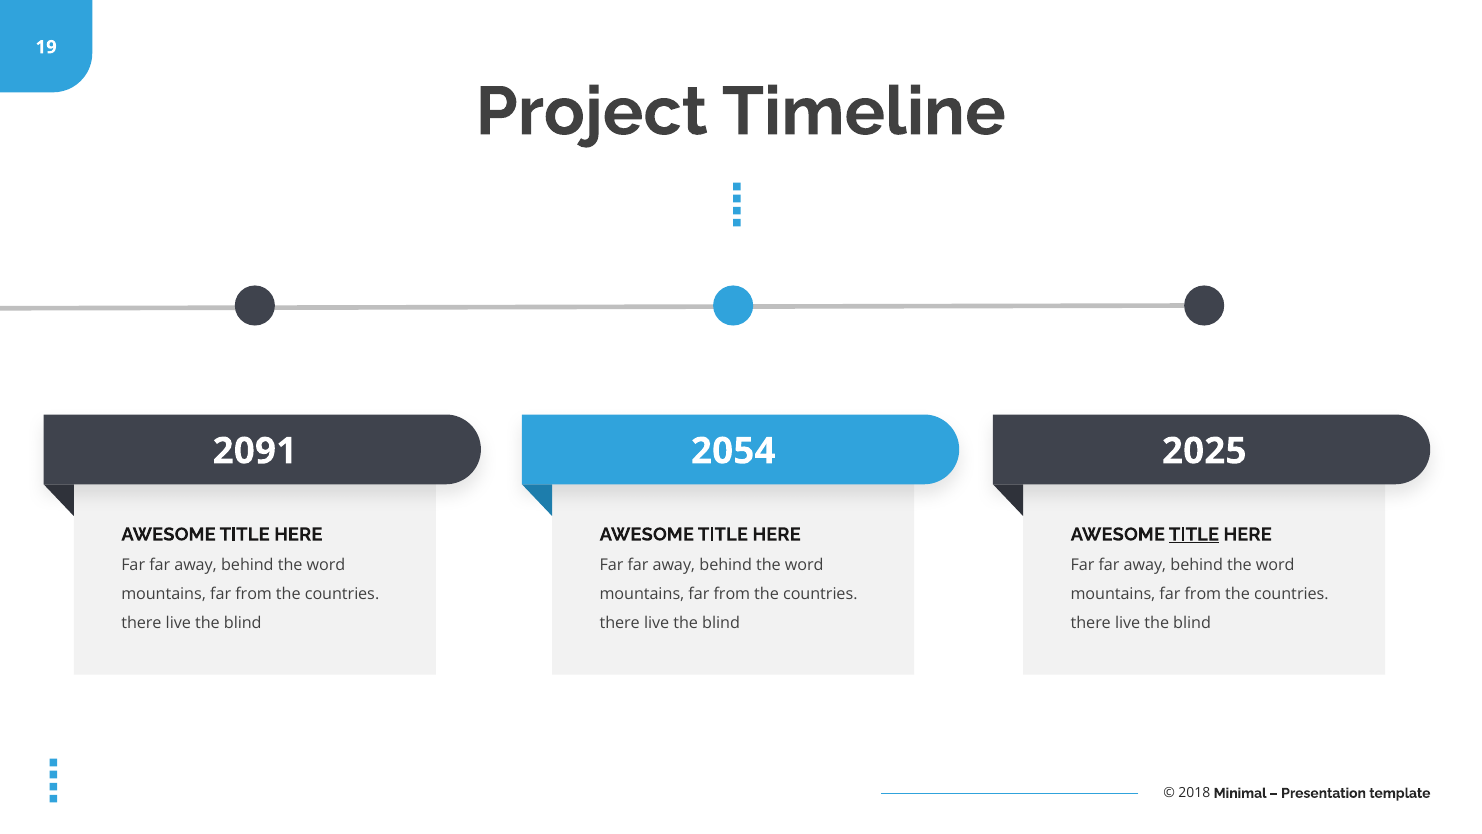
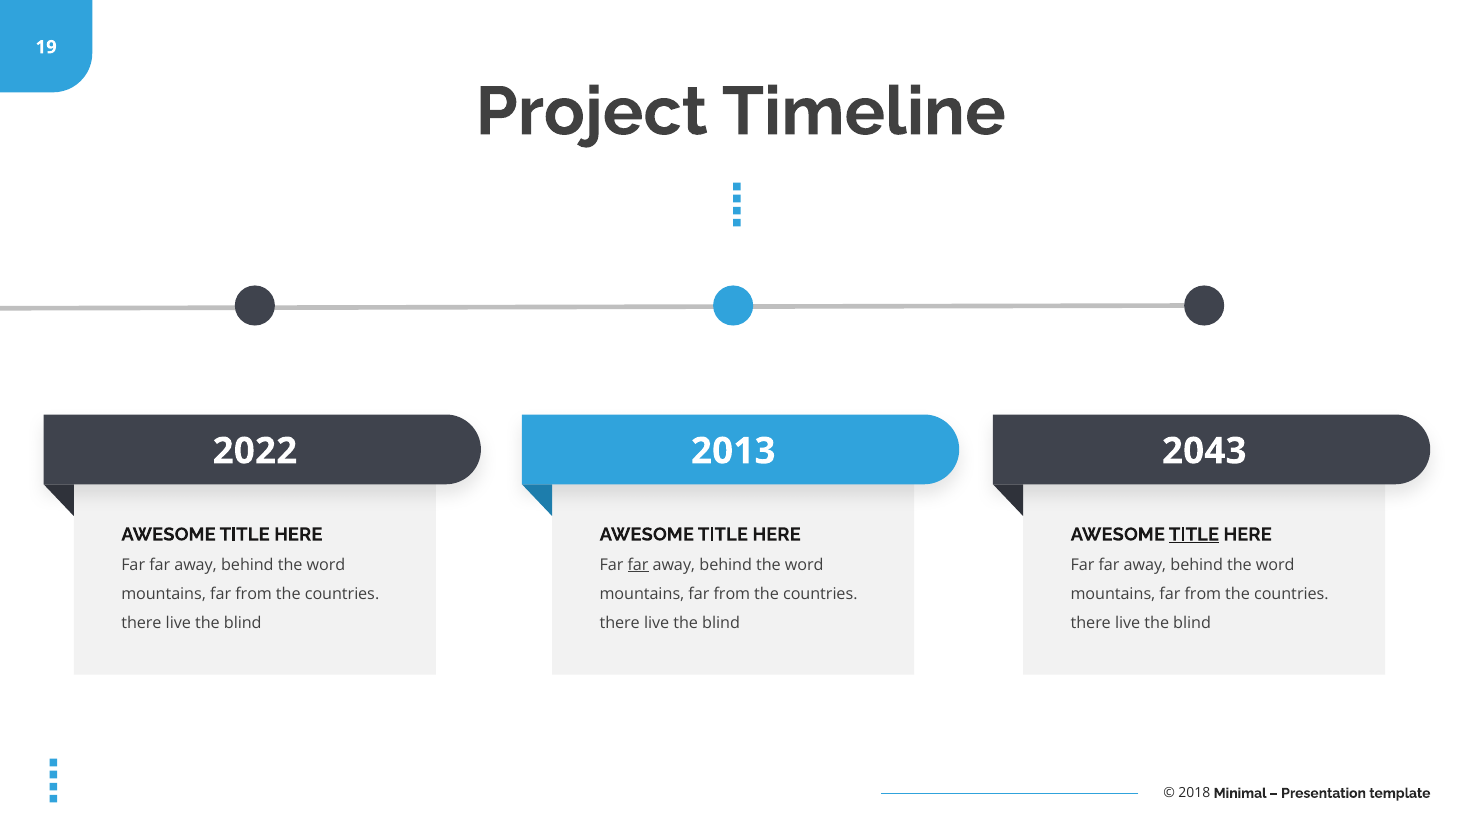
2091: 2091 -> 2022 (255, 451)
2054: 2054 -> 2013 (733, 451)
2025: 2025 -> 2043 (1204, 451)
far underline: none -> present (638, 565)
